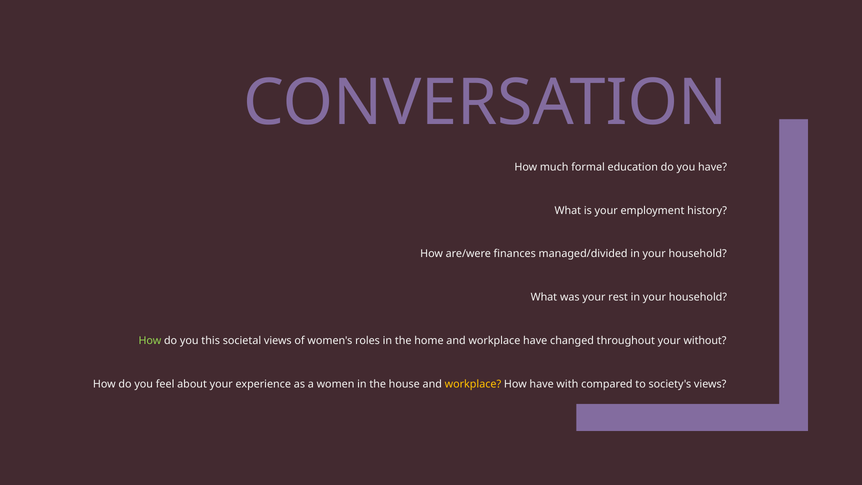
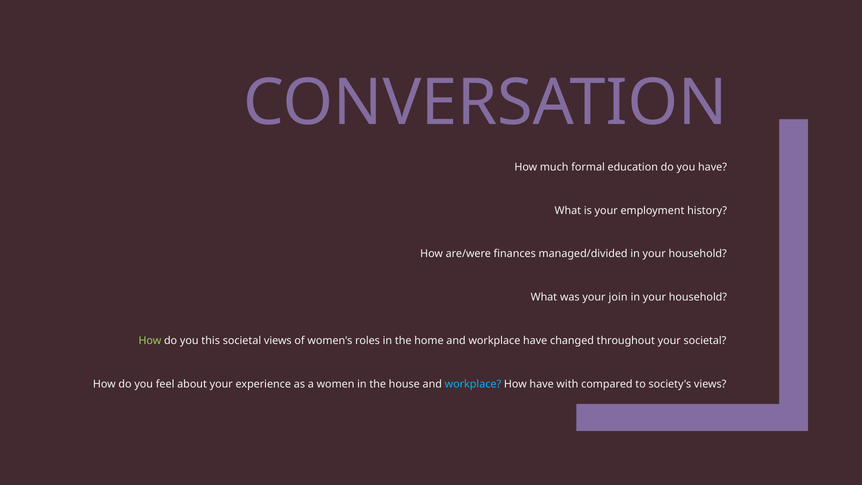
rest: rest -> join (618, 297)
your without: without -> societal (705, 341)
workplace colour: yellow -> light blue (473, 384)
